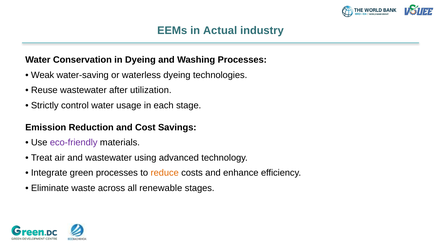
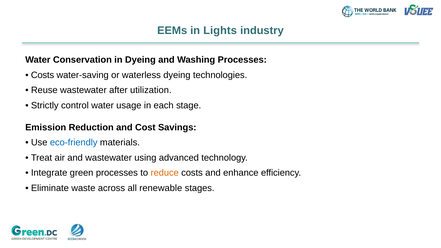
Actual: Actual -> Lights (220, 31)
Weak: Weak -> Costs (43, 75)
eco-friendly colour: purple -> blue (74, 143)
